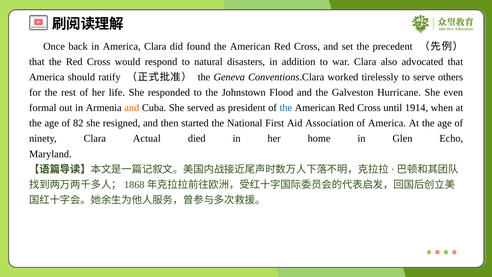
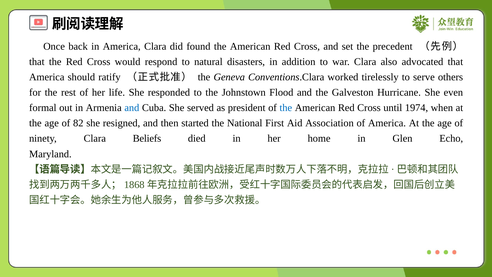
and colour: orange -> blue (132, 108)
1914: 1914 -> 1974 (417, 108)
Actual: Actual -> Beliefs (147, 138)
